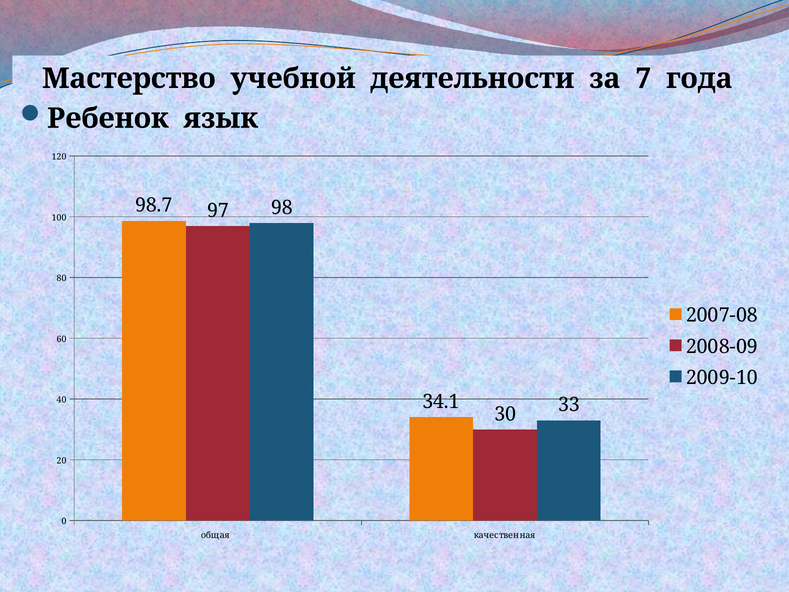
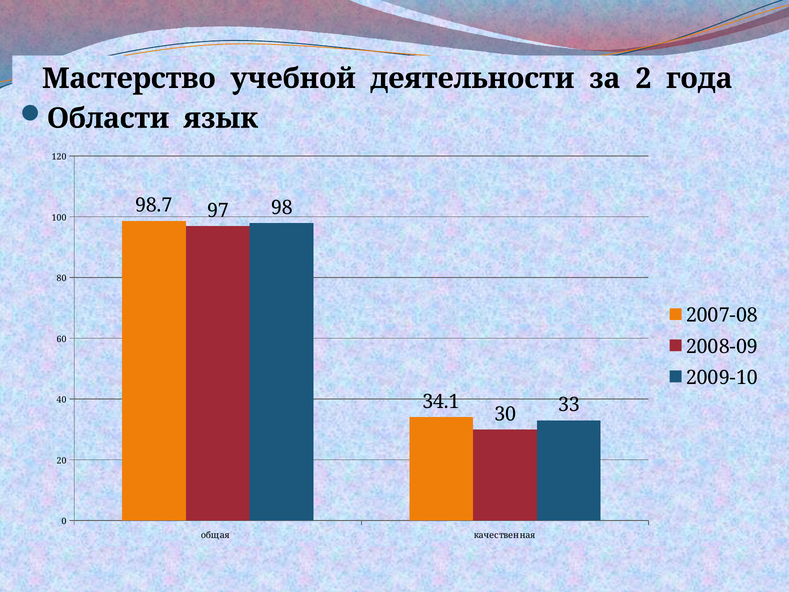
7: 7 -> 2 (643, 78)
Ребенок: Ребенок -> Области (108, 118)
